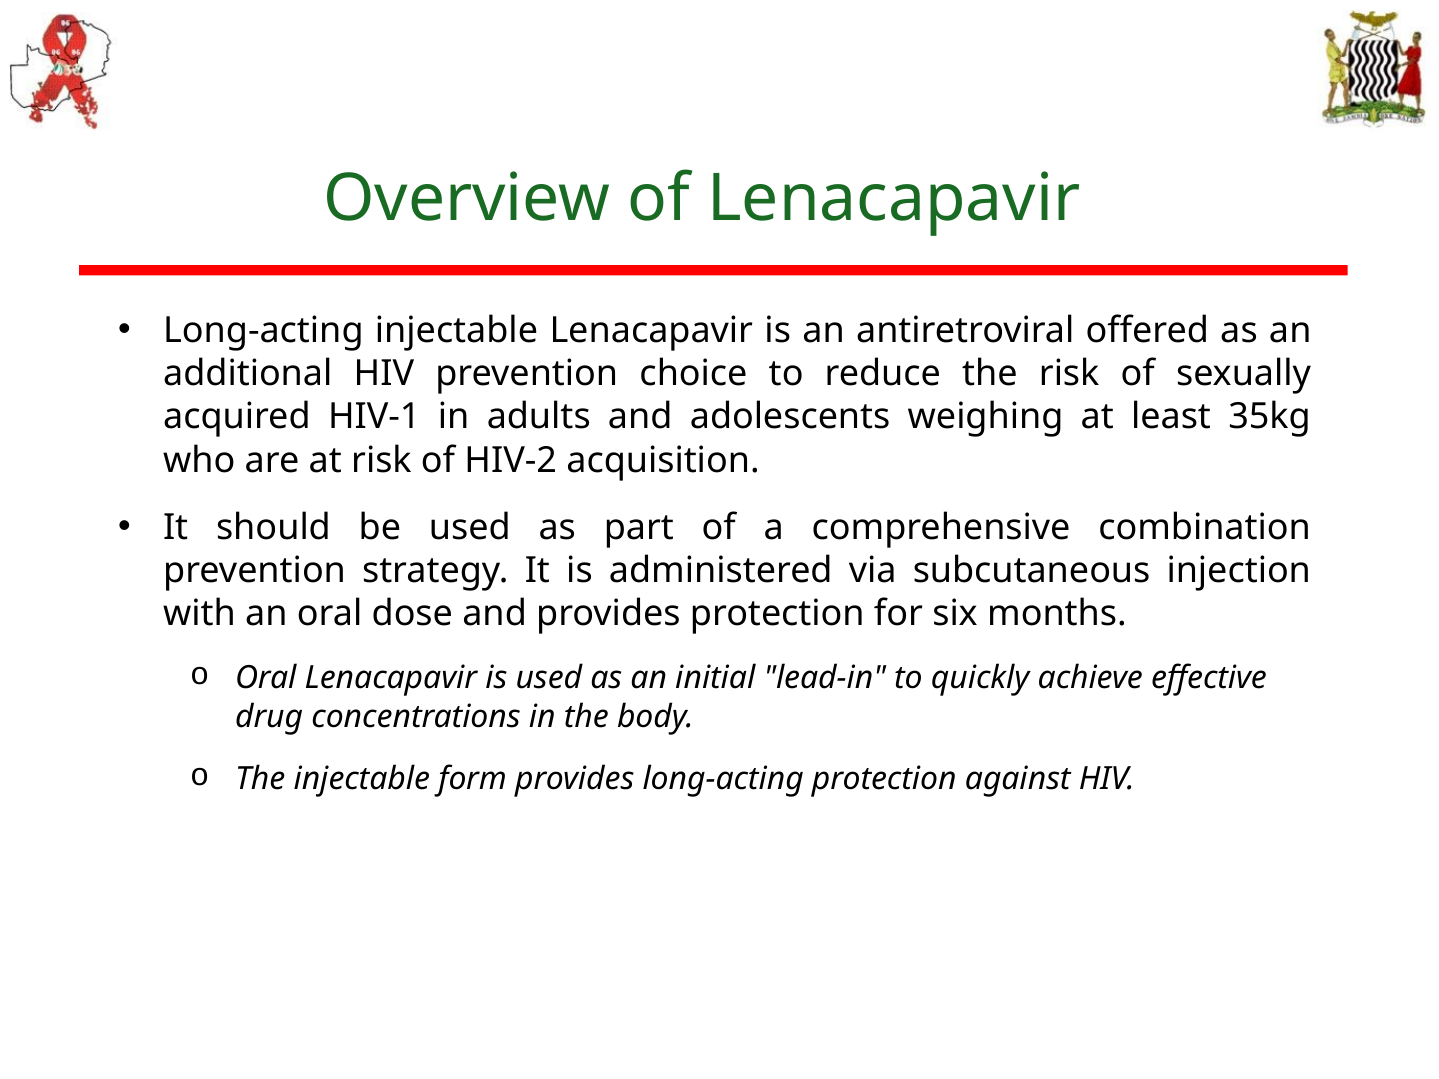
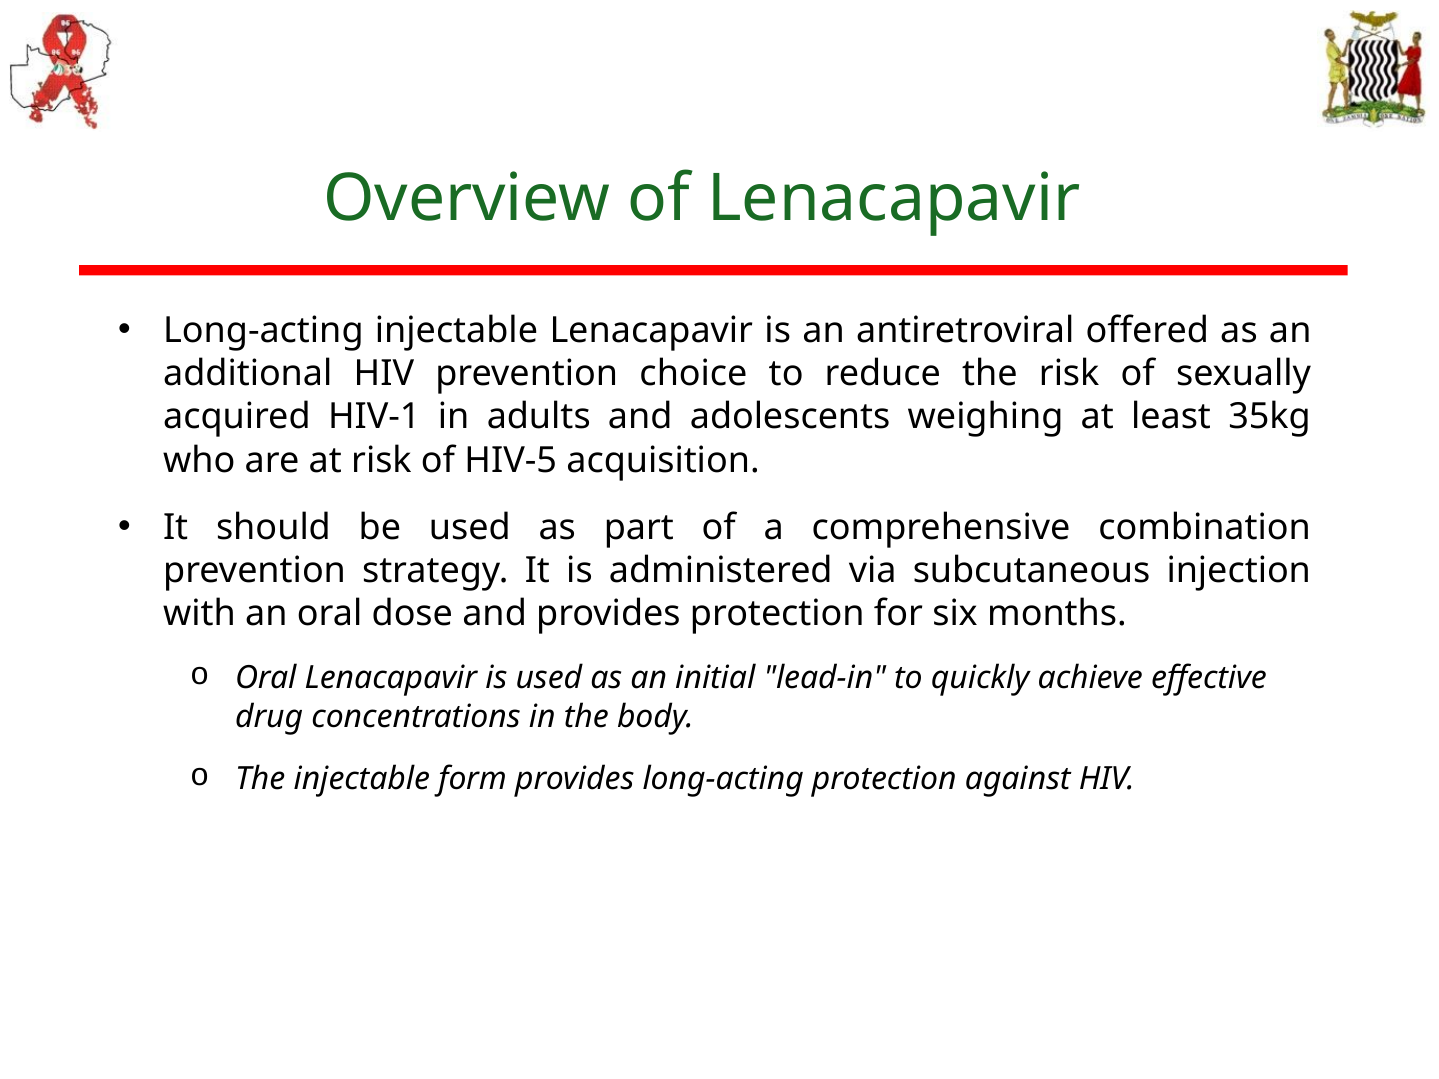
HIV-2: HIV-2 -> HIV-5 (511, 460)
